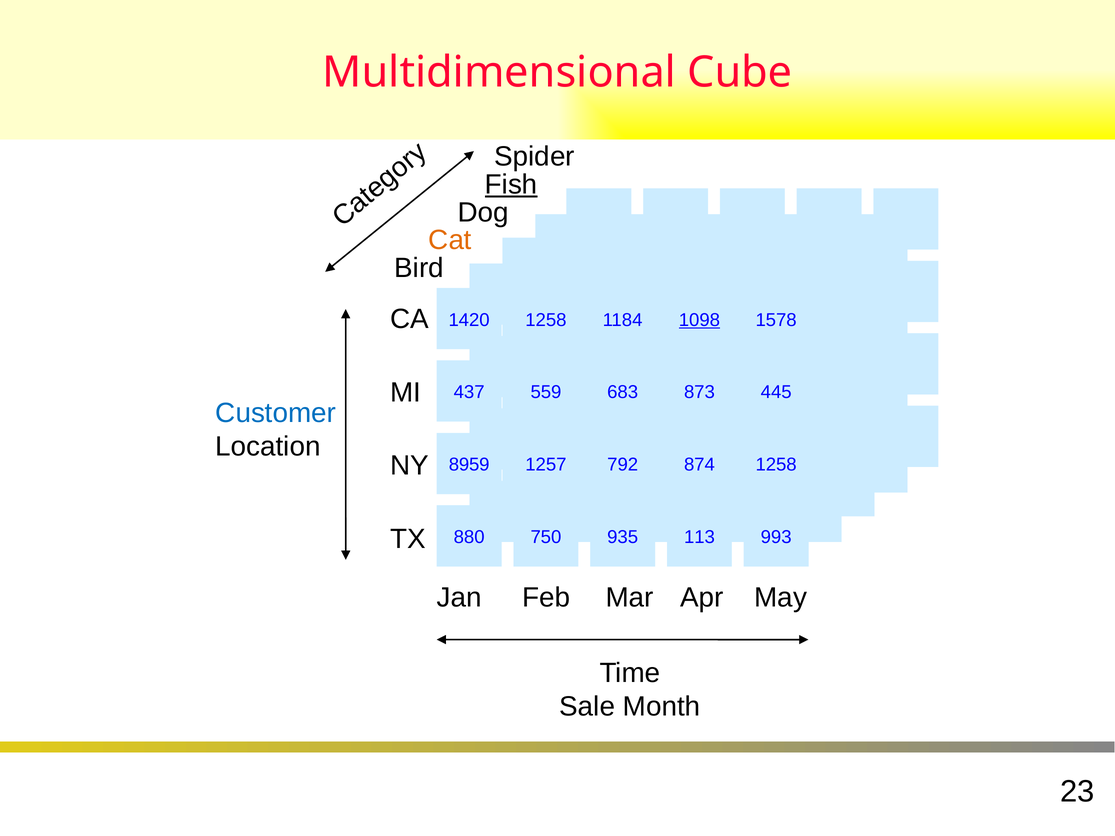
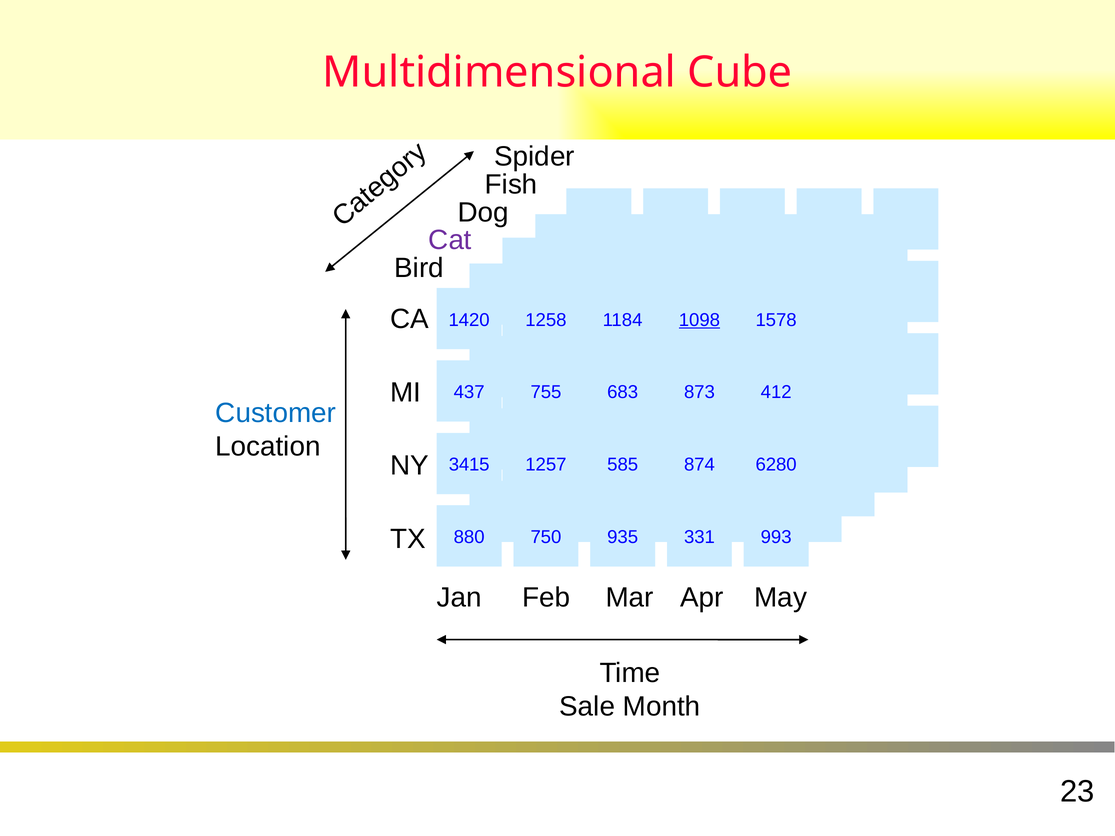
Fish underline: present -> none (511, 185)
Cat colour: orange -> purple (450, 240)
559: 559 -> 755 (546, 392)
445: 445 -> 412 (776, 392)
8959: 8959 -> 3415 (469, 465)
792: 792 -> 585 (623, 465)
874 1258: 1258 -> 6280 (776, 465)
113: 113 -> 331 (699, 537)
